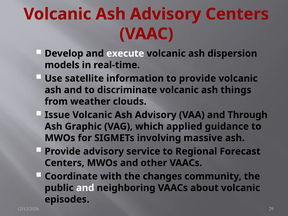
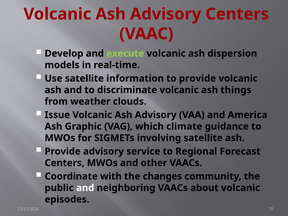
execute colour: white -> light green (125, 53)
Through: Through -> America (247, 115)
applied: applied -> climate (184, 126)
involving massive: massive -> satellite (203, 138)
